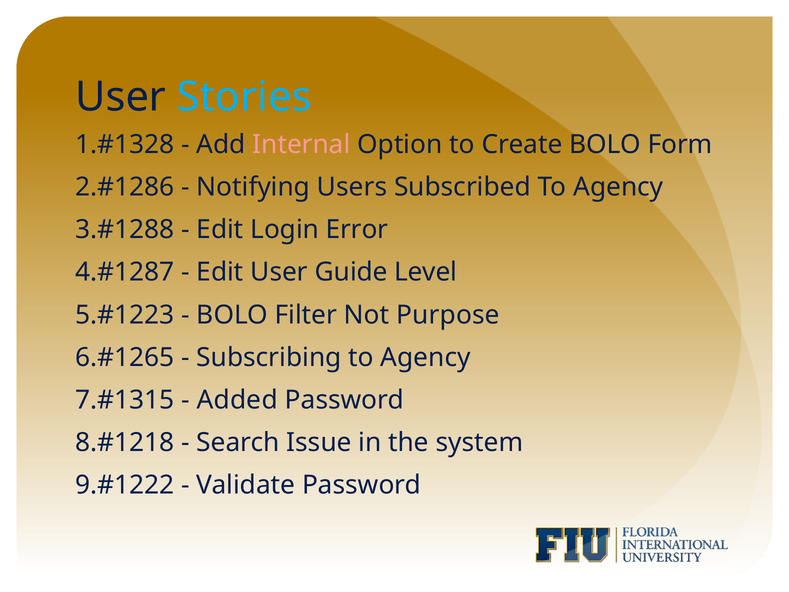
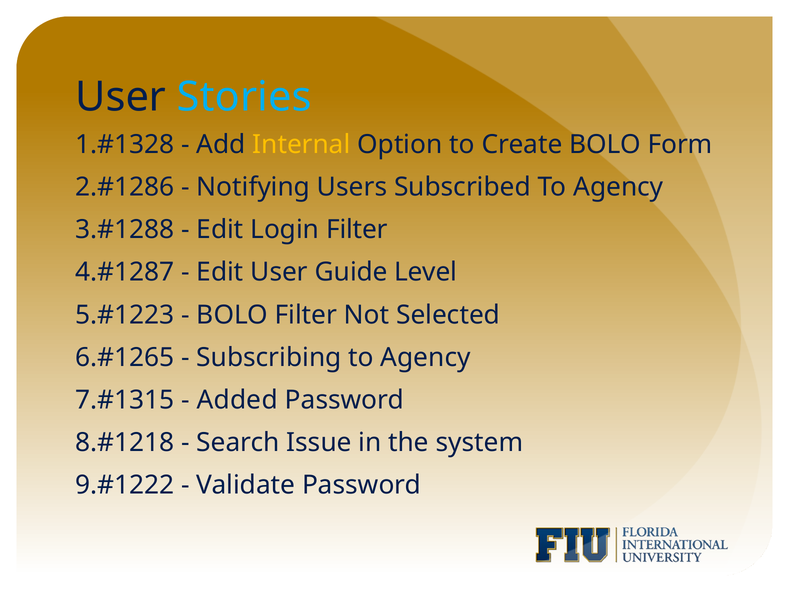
Internal colour: pink -> yellow (301, 145)
Login Error: Error -> Filter (357, 230)
Purpose: Purpose -> Selected (448, 315)
